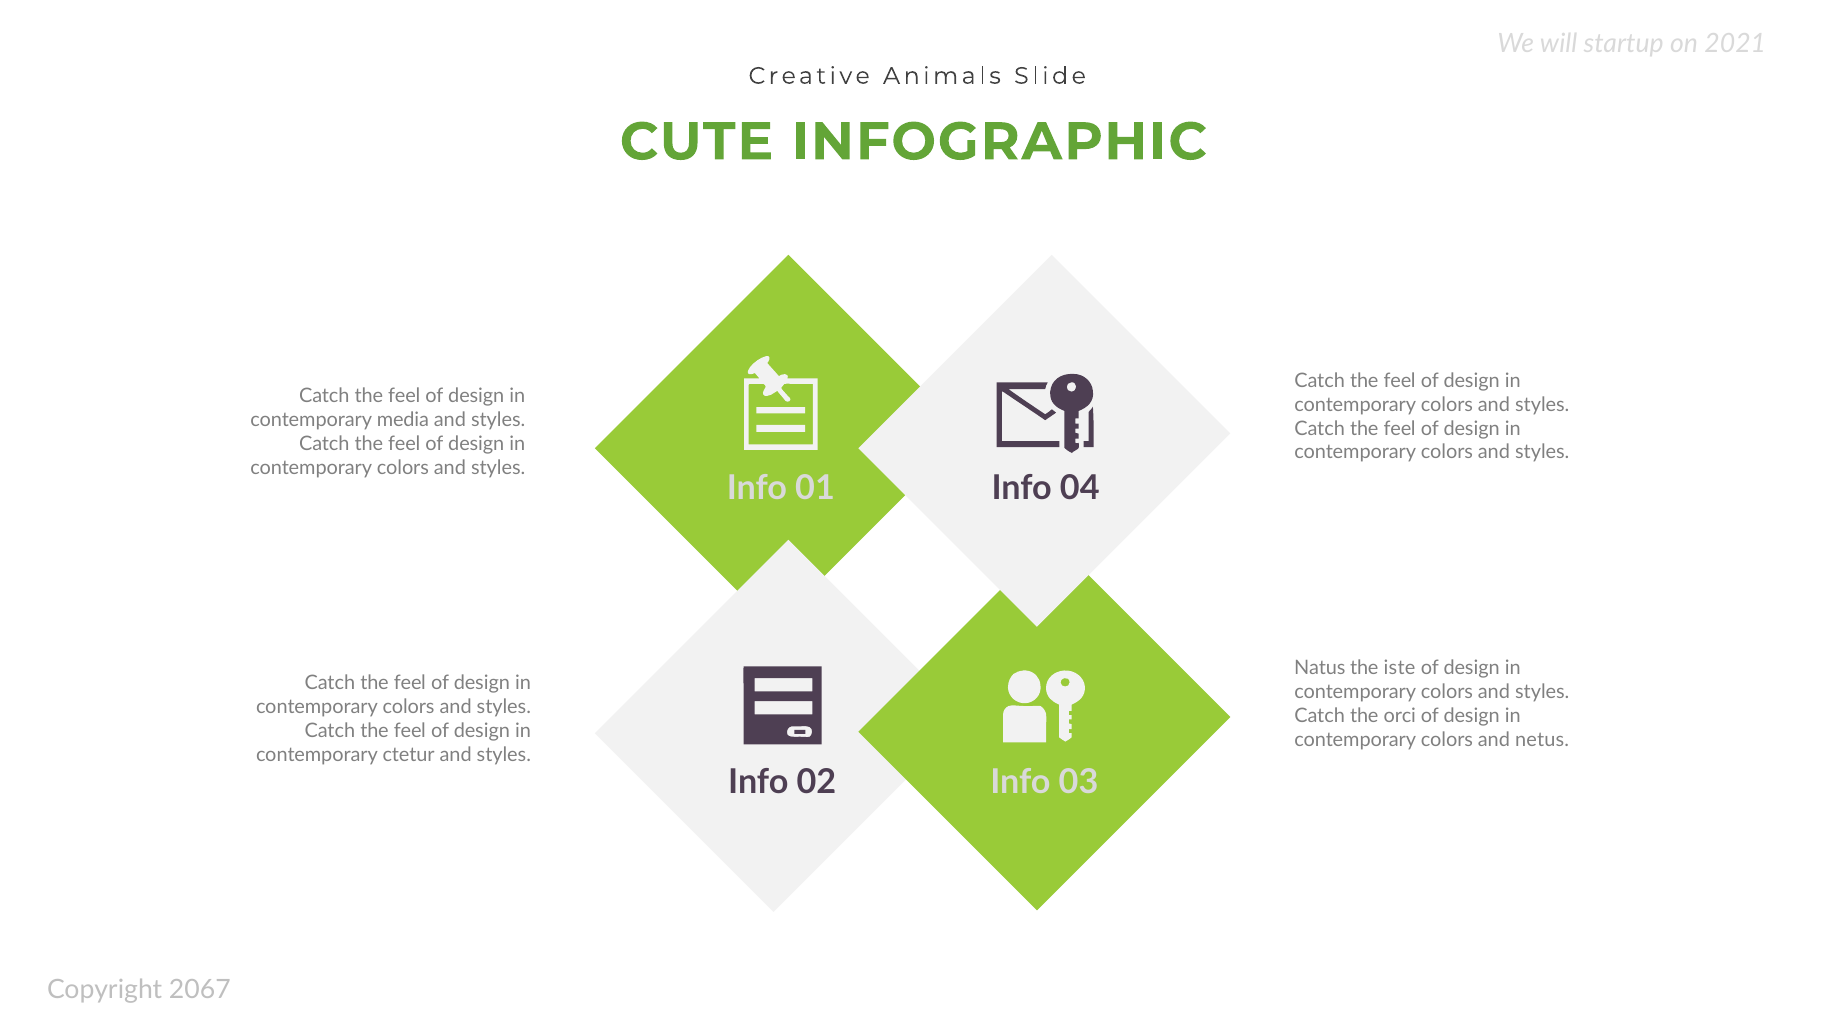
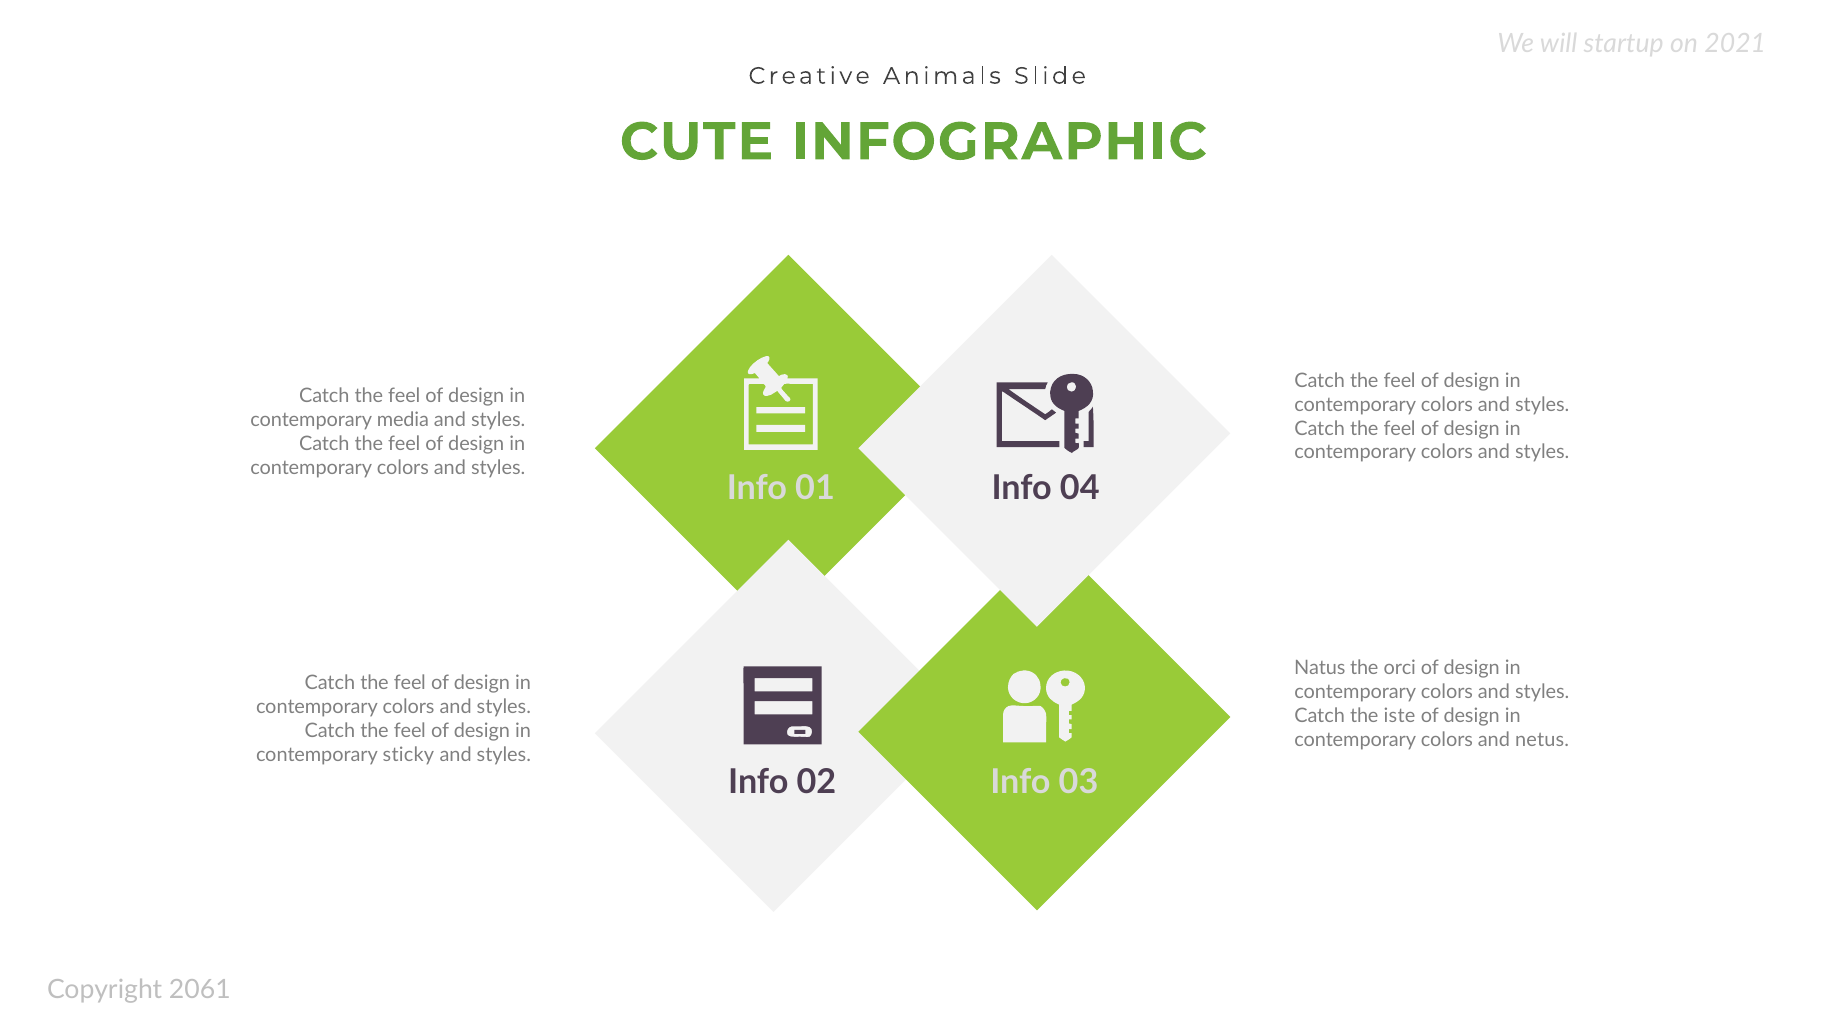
iste: iste -> orci (1400, 668)
orci: orci -> iste (1400, 716)
ctetur: ctetur -> sticky (408, 755)
2067: 2067 -> 2061 (200, 990)
